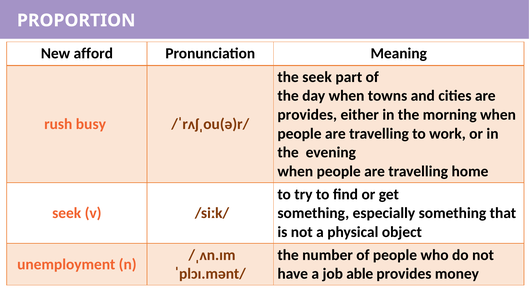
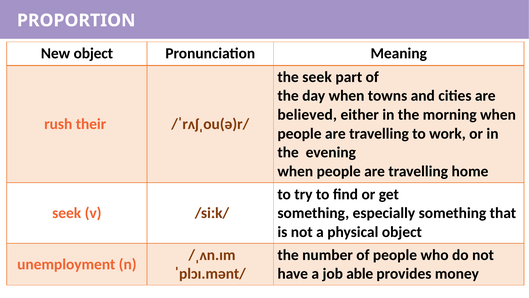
New afford: afford -> object (93, 53)
provides: provides -> believed (307, 115)
busy: busy -> their (91, 124)
